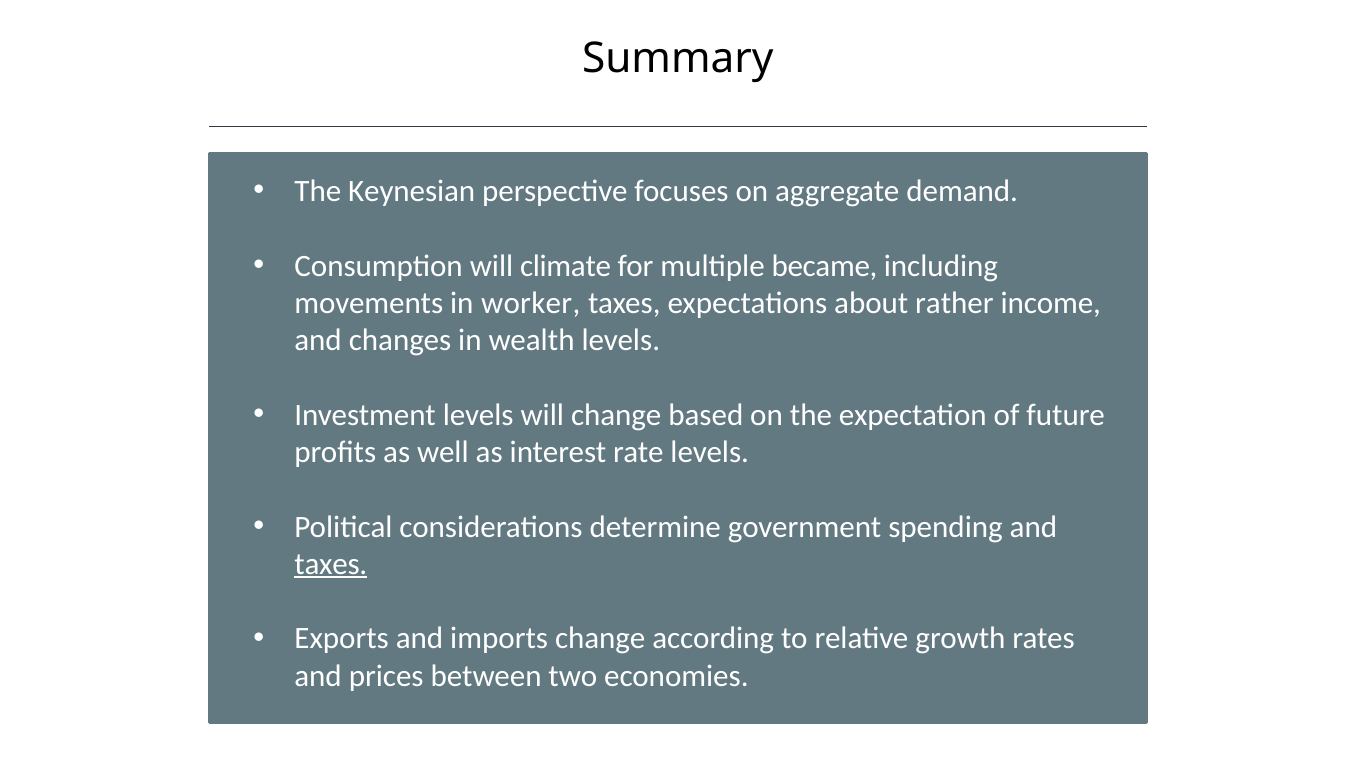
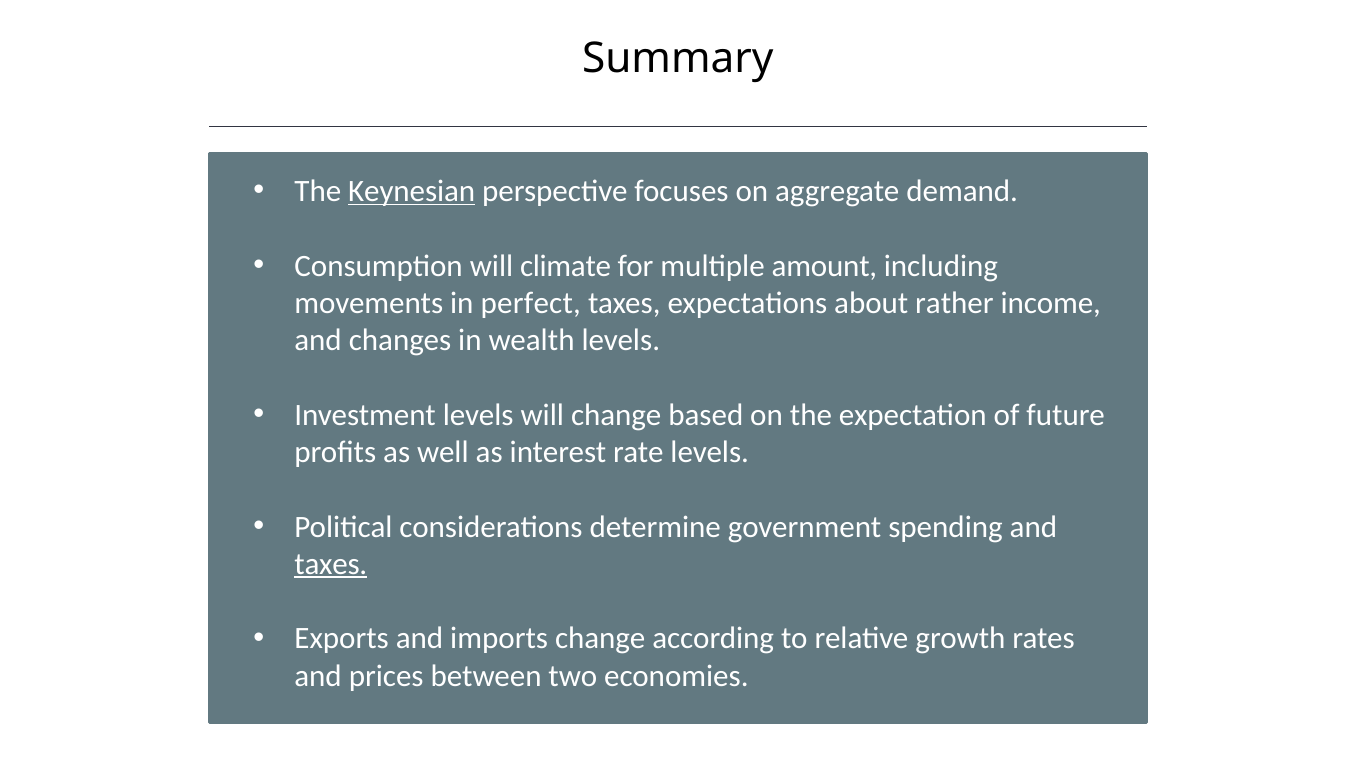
Keynesian underline: none -> present (412, 191)
became: became -> amount (824, 266)
worker: worker -> perfect (531, 303)
